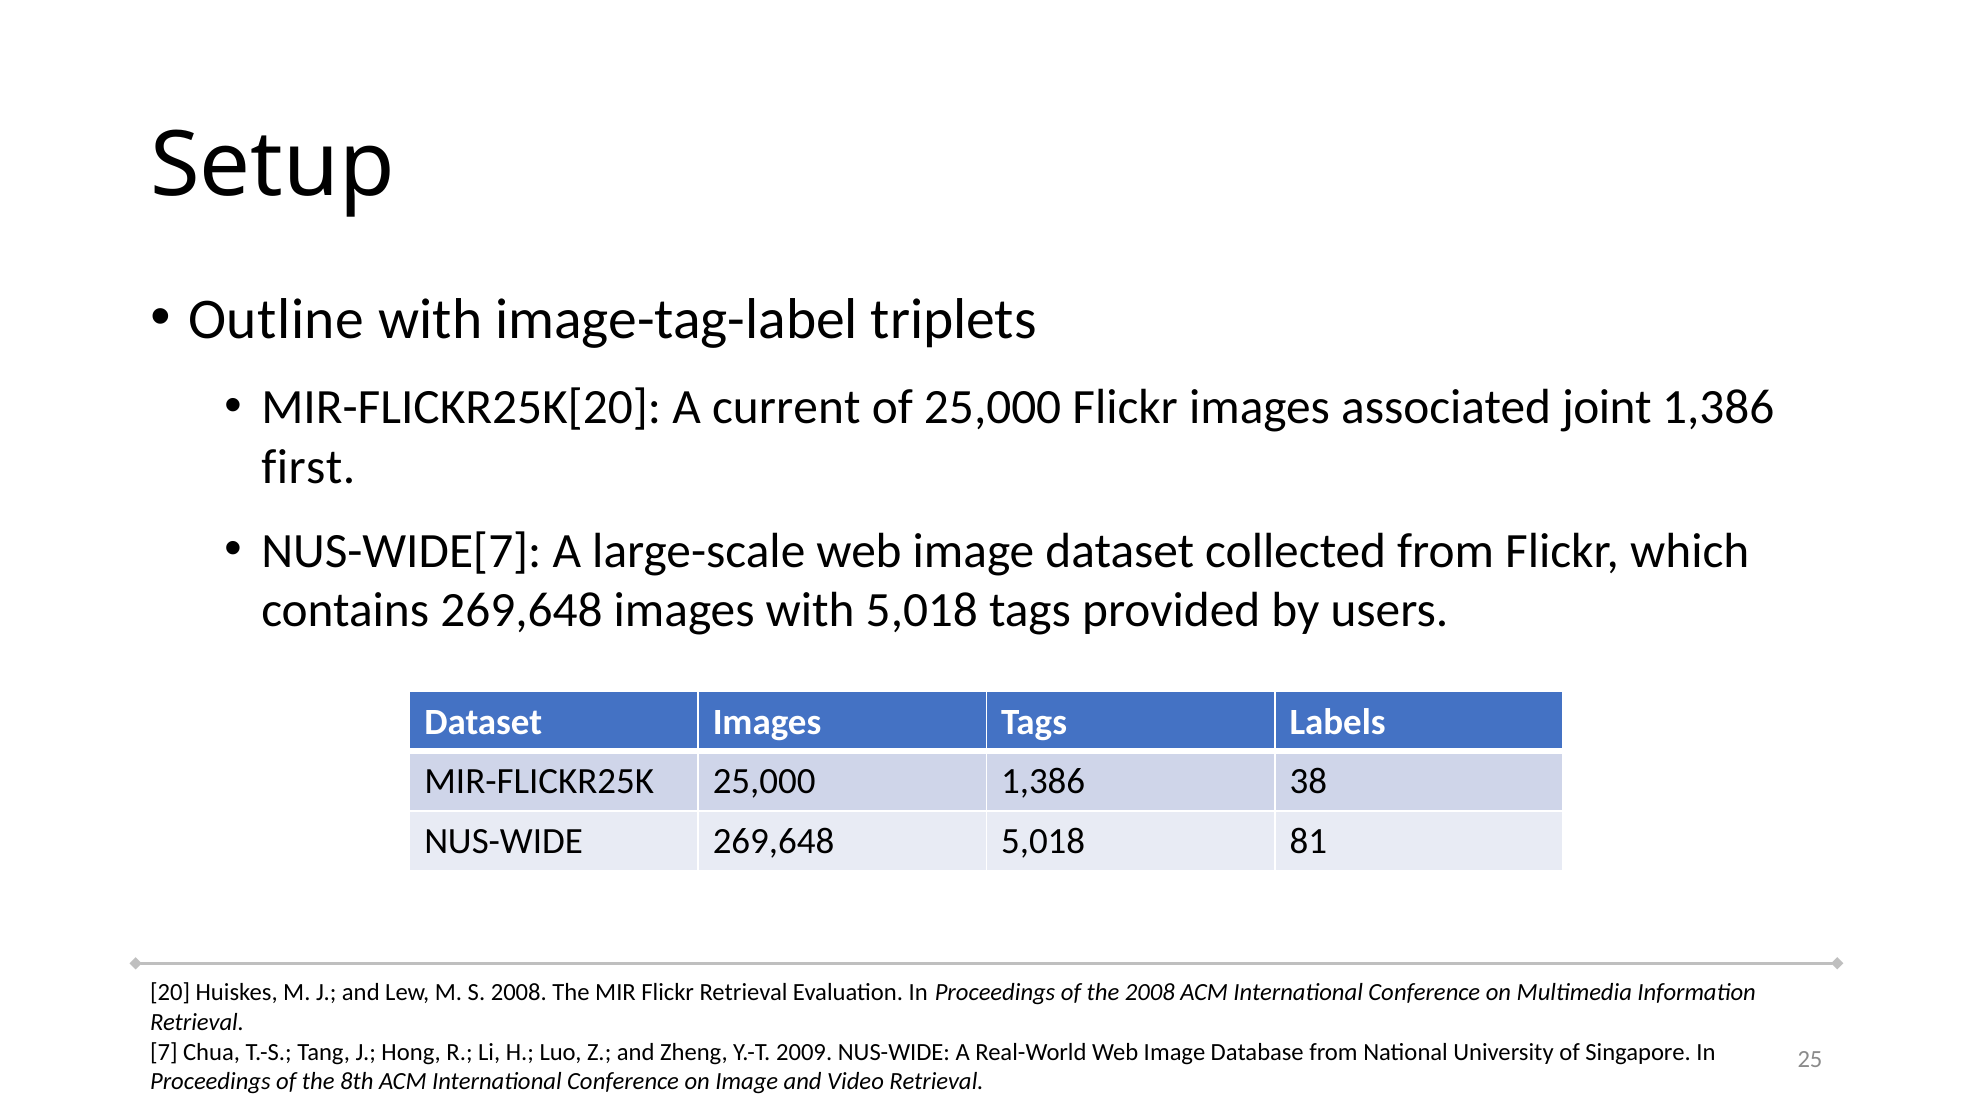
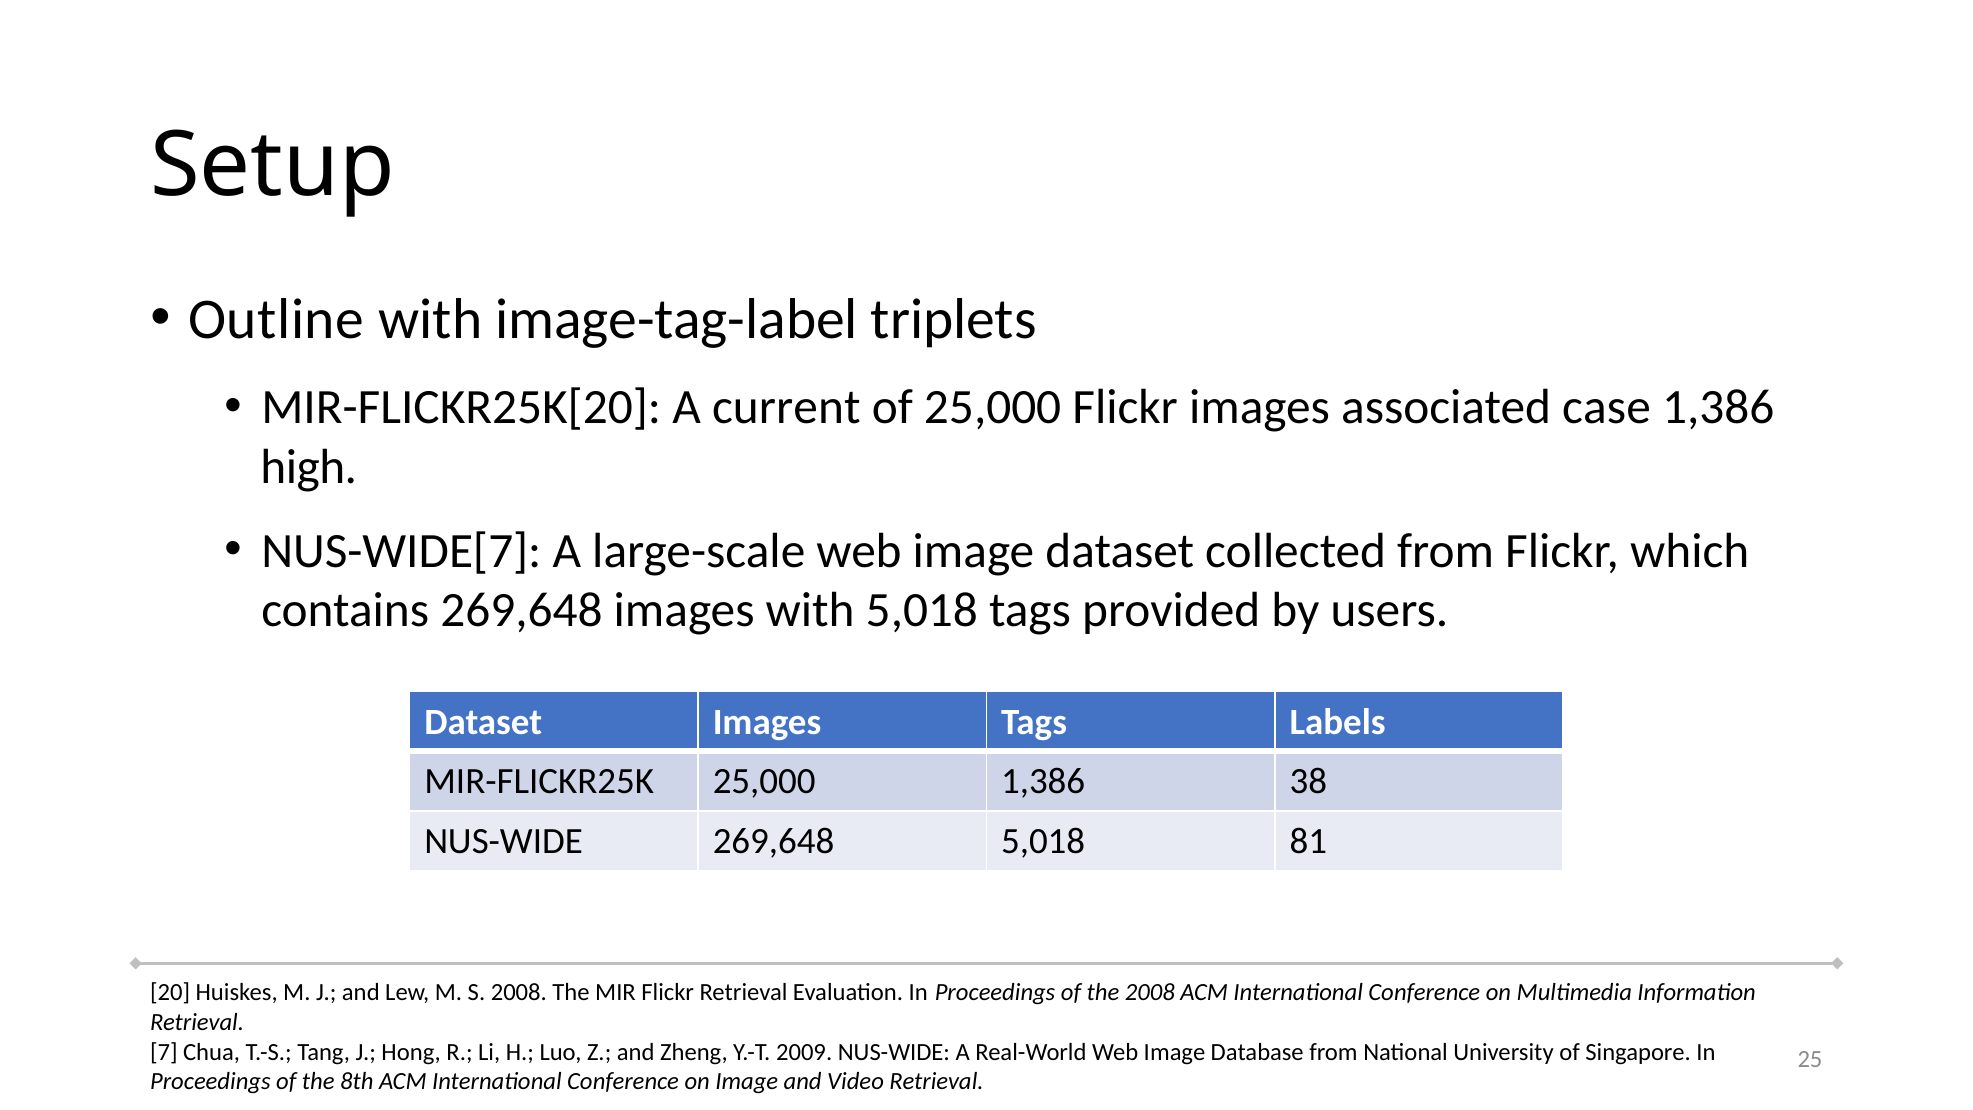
joint: joint -> case (1607, 408)
first: first -> high (309, 467)
